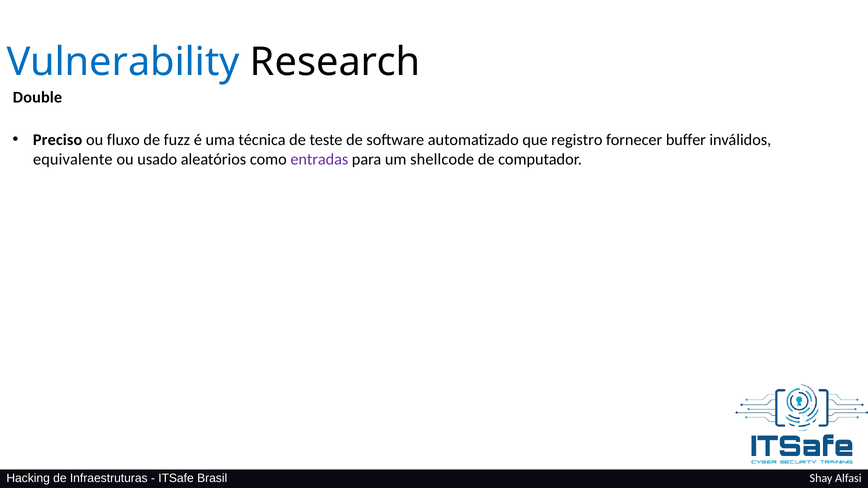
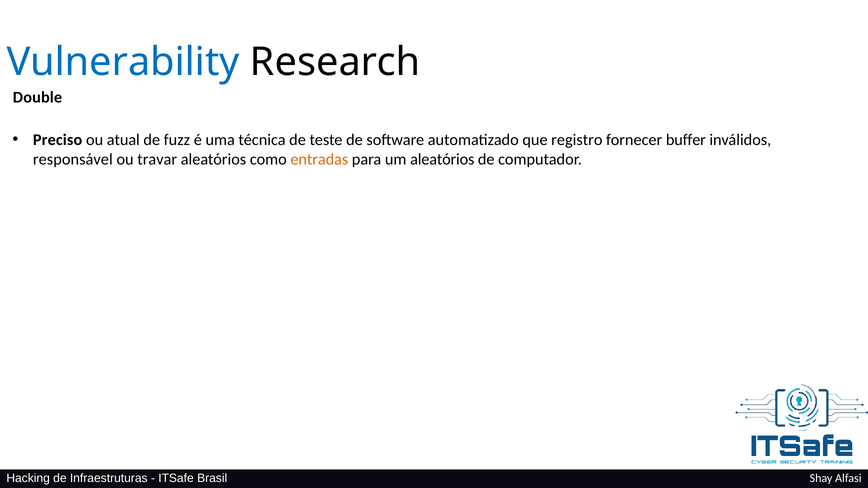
fluxo: fluxo -> atual (123, 140)
equivalente: equivalente -> responsável (73, 159)
usado: usado -> travar (157, 159)
entradas colour: purple -> orange (319, 159)
um shellcode: shellcode -> aleatórios (442, 159)
